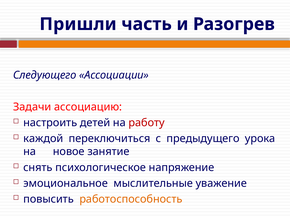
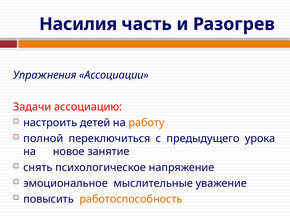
Пришли: Пришли -> Насилия (78, 24)
Следующего: Следующего -> Упражнения (45, 75)
работу colour: red -> orange (147, 123)
каждой: каждой -> полной (43, 139)
